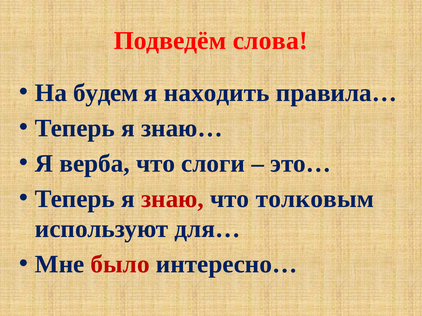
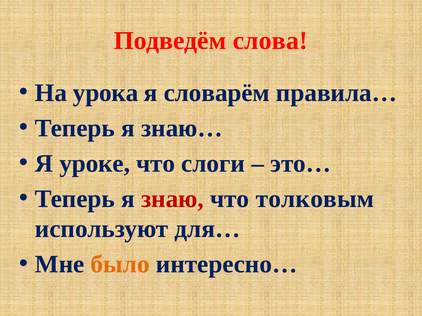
будем: будем -> урока (106, 93)
находить: находить -> словарём (217, 93)
верба: верба -> уроке (95, 164)
было colour: red -> orange (120, 265)
